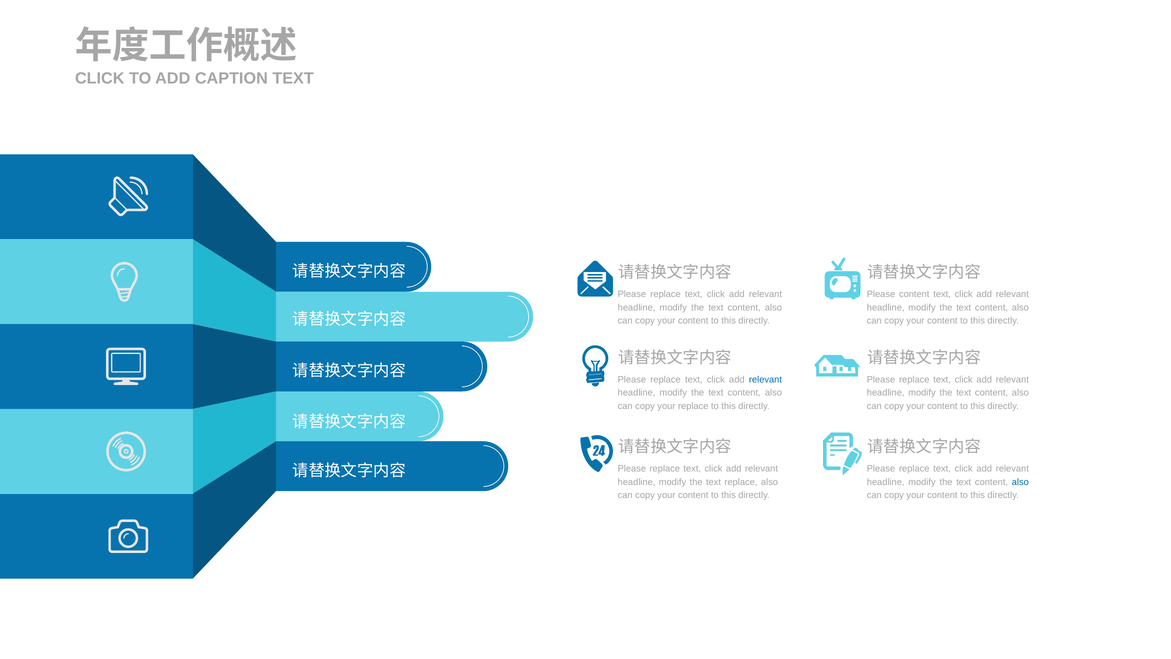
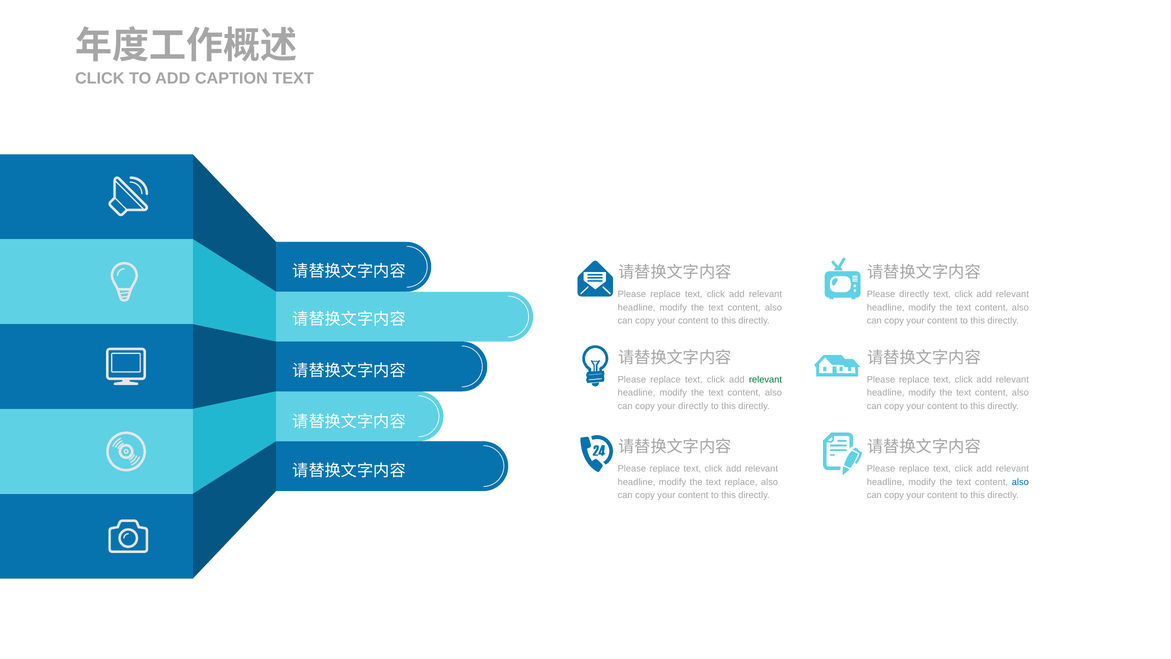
Please content: content -> directly (914, 294)
relevant colour: blue -> green (765, 379)
your replace: replace -> directly (693, 406)
